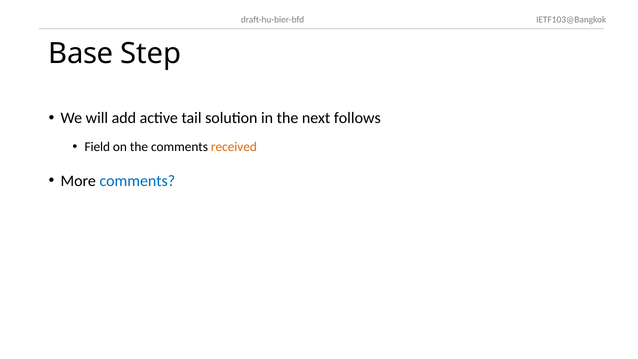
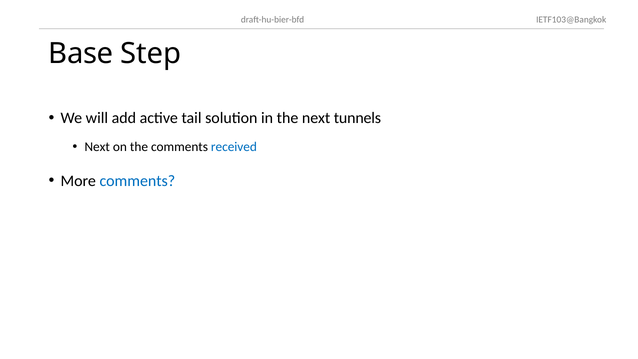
follows: follows -> tunnels (357, 118)
Field: Field -> Next (97, 147)
received colour: orange -> blue (234, 147)
